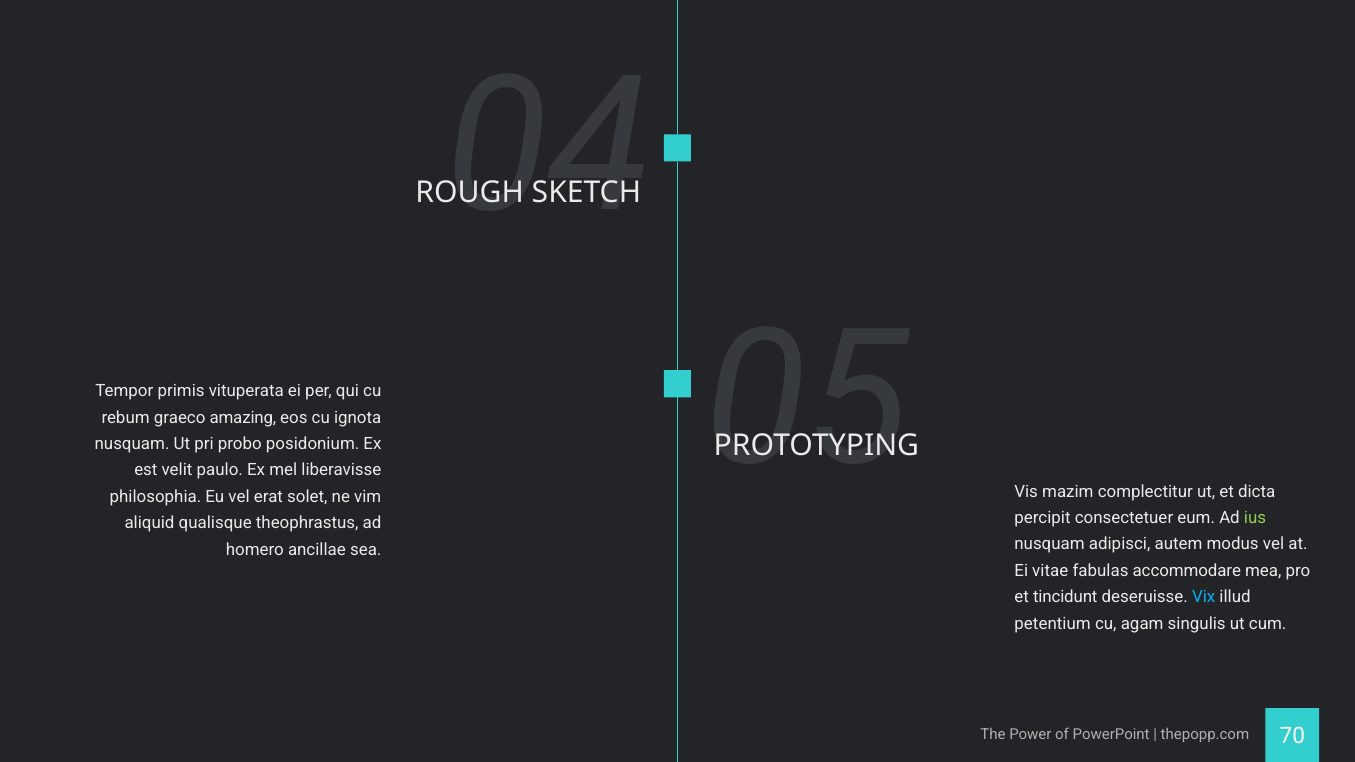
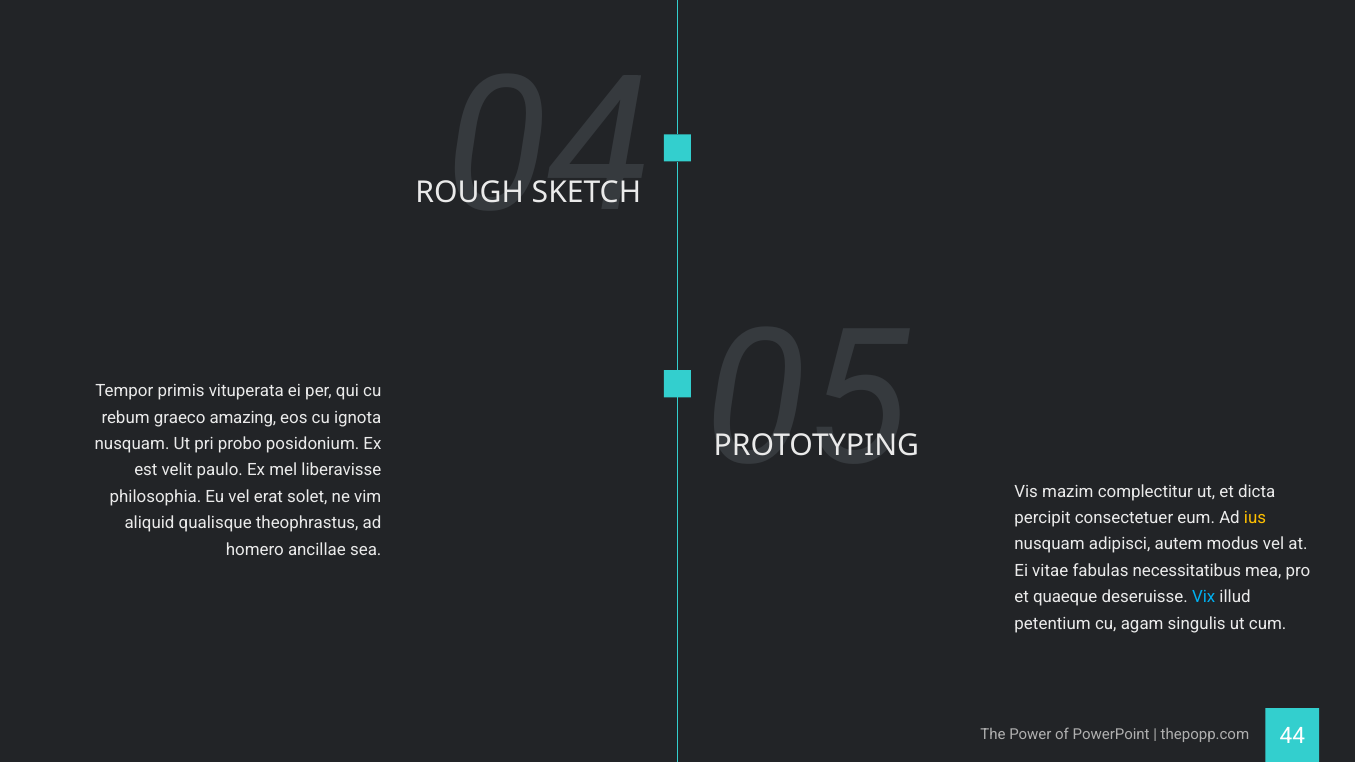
ius colour: light green -> yellow (1255, 518)
accommodare: accommodare -> necessitatibus (1187, 571)
tincidunt: tincidunt -> quaeque (1065, 597)
70: 70 -> 44 (1292, 736)
